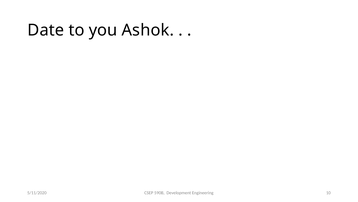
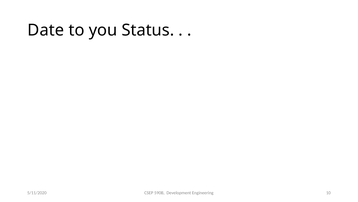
Ashok: Ashok -> Status (148, 30)
